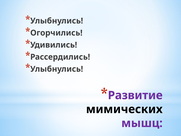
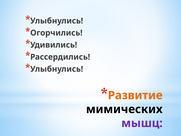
Развитие colour: purple -> orange (135, 95)
